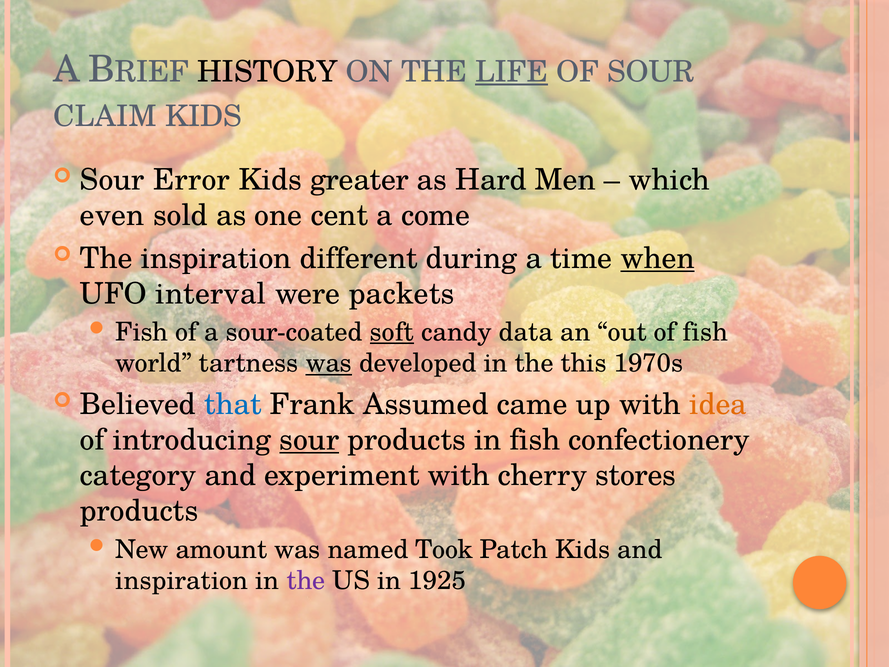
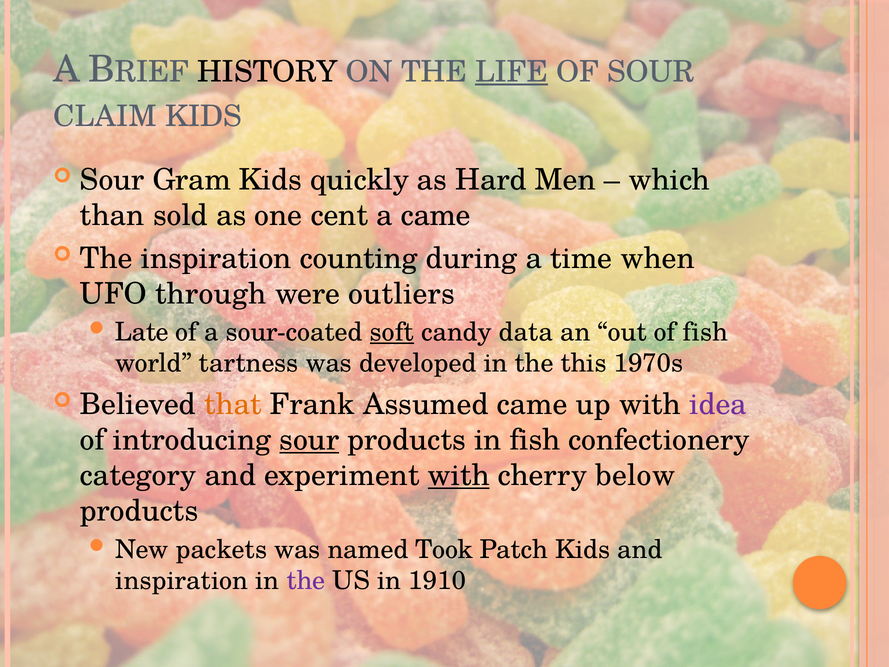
Error: Error -> Gram (192, 180)
greater: greater -> quickly (360, 180)
even: even -> than (112, 215)
a come: come -> came (436, 215)
different: different -> counting (359, 258)
when underline: present -> none (658, 258)
interval: interval -> through (211, 294)
packets: packets -> outliers (402, 294)
Fish: Fish -> Late (142, 332)
was underline: present -> none (329, 363)
that colour: blue -> orange (233, 404)
idea colour: orange -> purple (718, 404)
with underline: none -> present (459, 475)
stores: stores -> below (635, 475)
amount: amount -> packets (221, 549)
1925: 1925 -> 1910 (437, 580)
